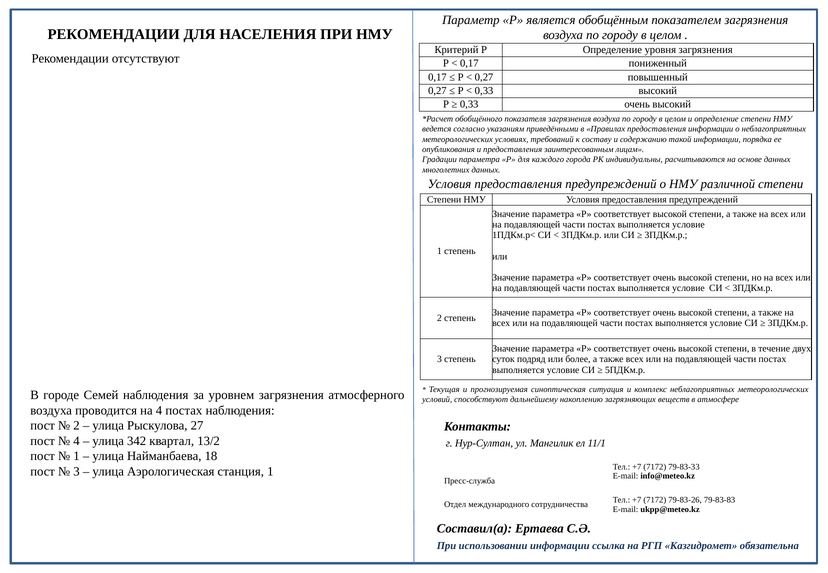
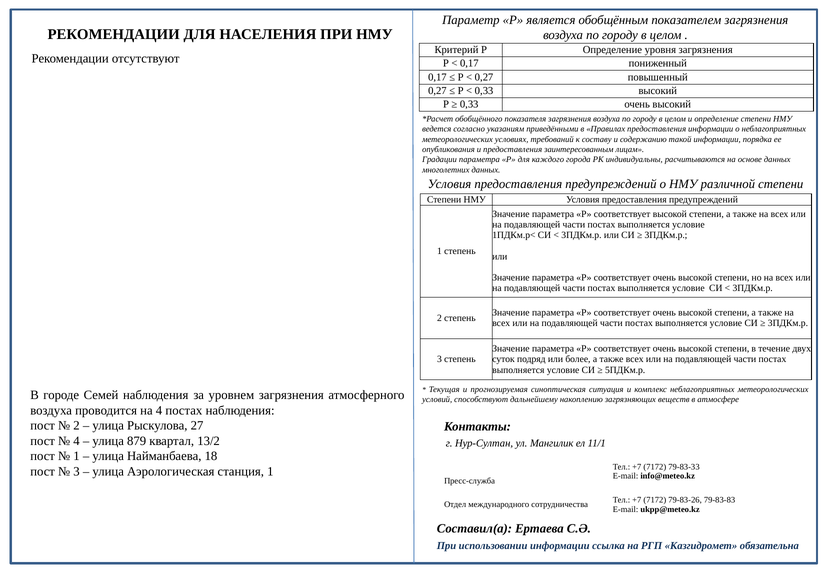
342: 342 -> 879 (137, 441)
